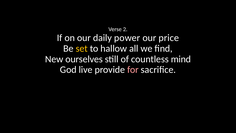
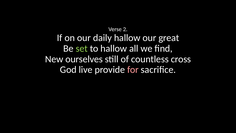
daily power: power -> hallow (127, 38)
price: price -> great (169, 38)
set colour: yellow -> light green (82, 48)
mind: mind -> cross (181, 59)
